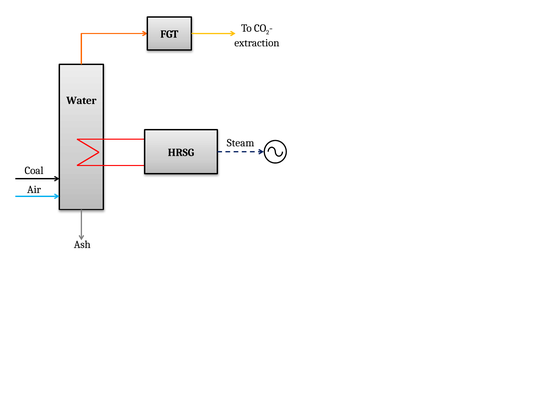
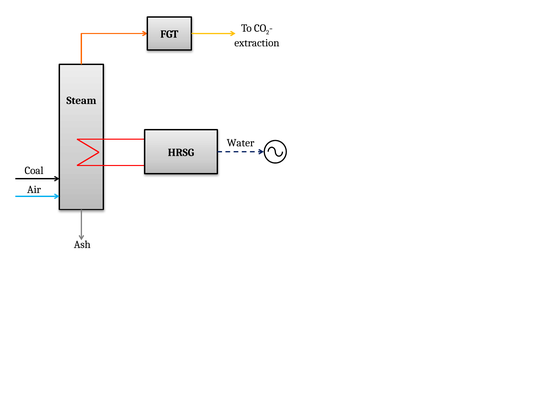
Water: Water -> Steam (81, 100)
Steam: Steam -> Water (241, 143)
